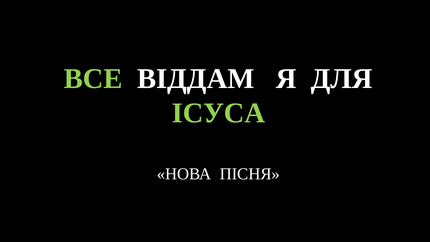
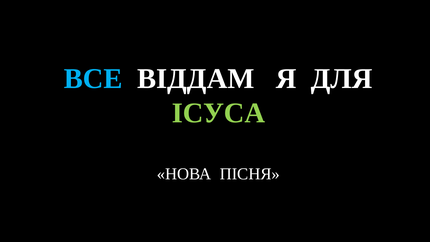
ВСЕ colour: light green -> light blue (93, 79)
